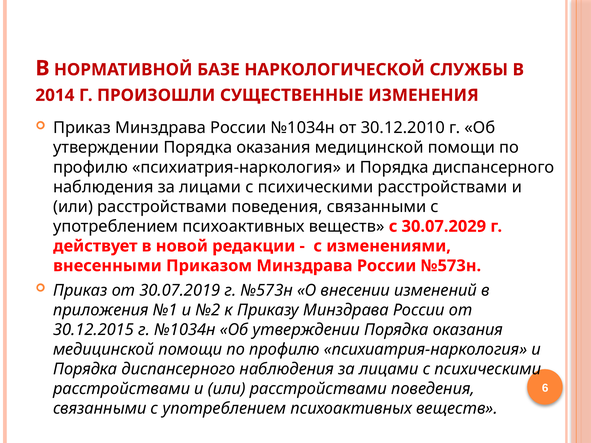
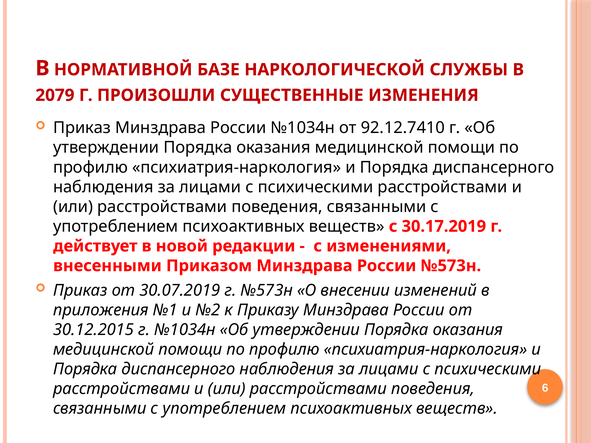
2014: 2014 -> 2079 (55, 95)
30.12.2010: 30.12.2010 -> 92.12.7410 (403, 128)
30.07.2029: 30.07.2029 -> 30.17.2019 (444, 226)
